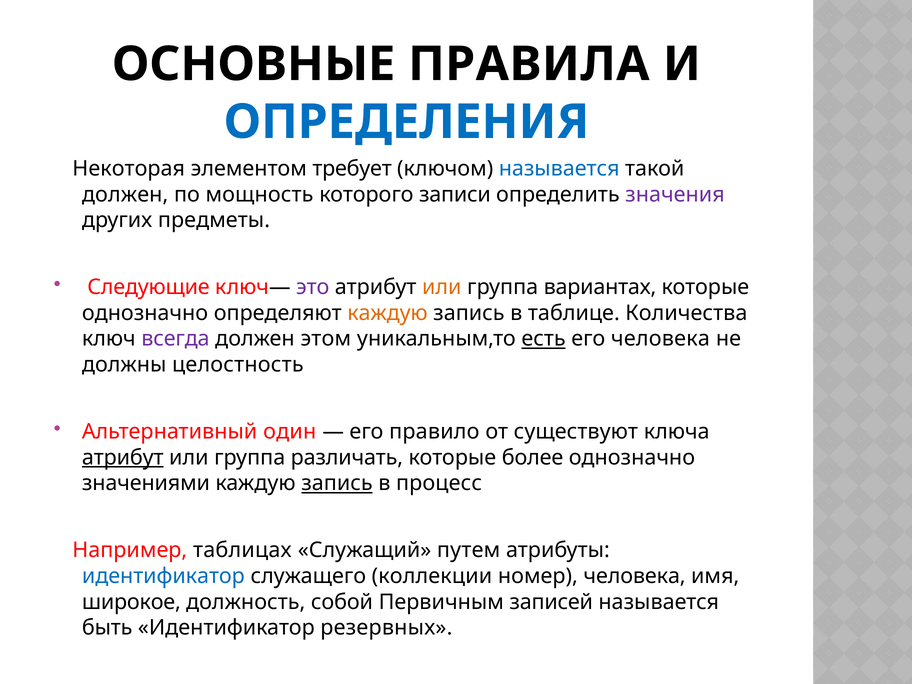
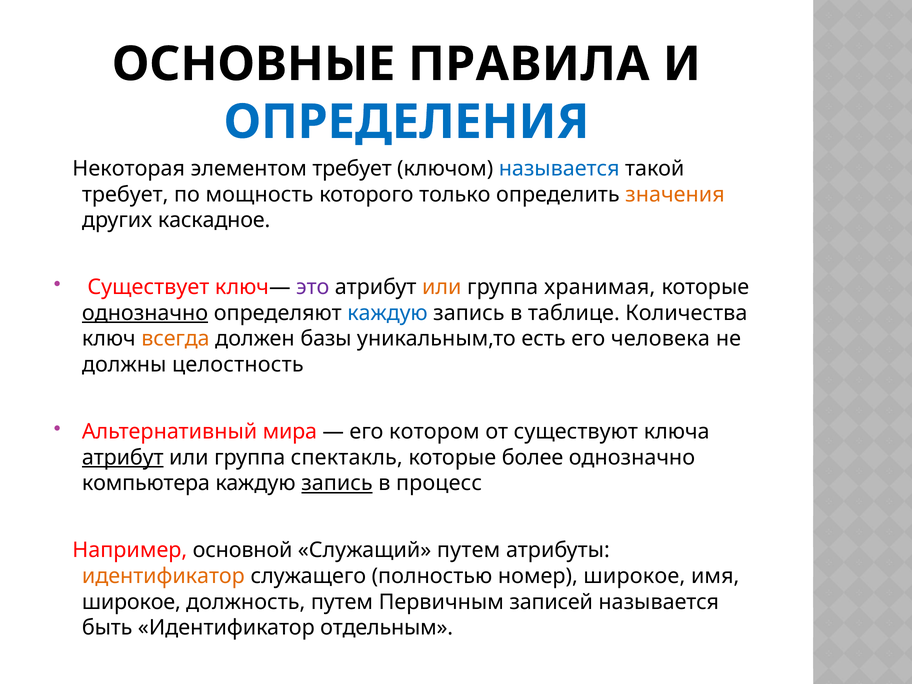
должен: должен -> требует (125, 194)
записи: записи -> только (455, 194)
значения colour: purple -> orange (675, 194)
предметы: предметы -> каскадное (214, 220)
Следующие: Следующие -> Существует (148, 287)
вариантах: вариантах -> хранимая (600, 287)
однозначно underline: none -> present (145, 313)
каждую colour: orange -> blue (387, 313)
всегда colour: purple -> orange (175, 339)
этом: этом -> базы (326, 339)
есть underline: present -> none (544, 339)
один: один -> мира (290, 432)
правило: правило -> котором (434, 432)
различать: различать -> спектакль (347, 458)
значениями: значениями -> компьютера (146, 483)
таблицах: таблицах -> основной (243, 550)
идентификатор colour: blue -> orange (163, 576)
коллекции: коллекции -> полностью (432, 576)
номер человека: человека -> широкое (634, 576)
должность собой: собой -> путем (342, 602)
резервных: резервных -> отдельным (387, 628)
